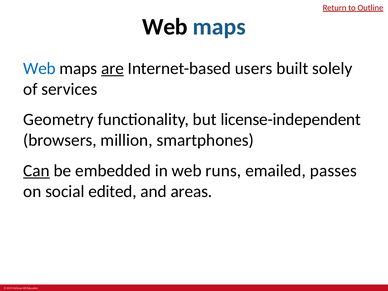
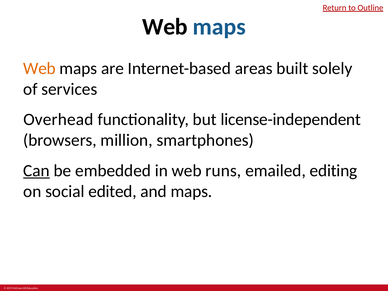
Web colour: blue -> orange (39, 68)
are underline: present -> none (112, 68)
users: users -> areas (254, 68)
Geometry: Geometry -> Overhead (58, 120)
passes: passes -> editing (334, 171)
and areas: areas -> maps (191, 191)
